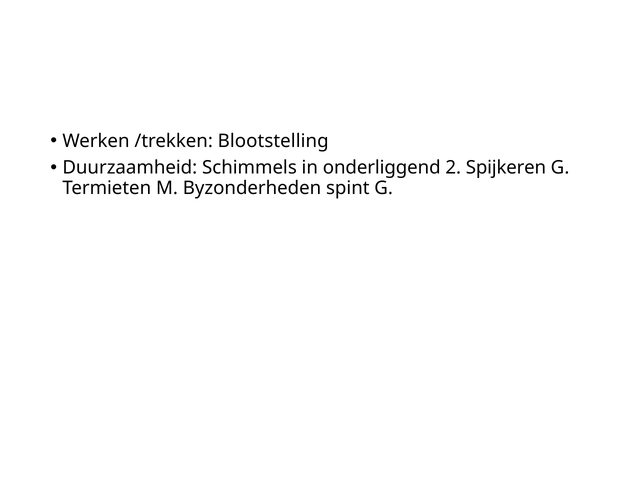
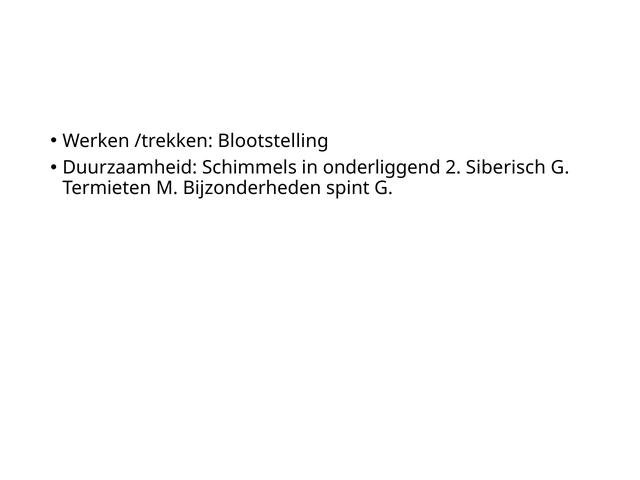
Spijkeren: Spijkeren -> Siberisch (506, 168)
Byzonderheden: Byzonderheden -> Bijzonderheden (252, 188)
